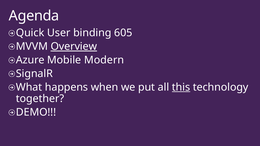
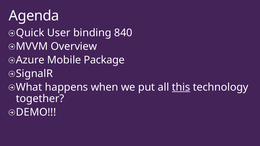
605: 605 -> 840 (123, 33)
Overview underline: present -> none (74, 47)
Modern: Modern -> Package (104, 60)
